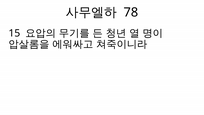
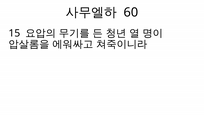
78: 78 -> 60 (131, 12)
